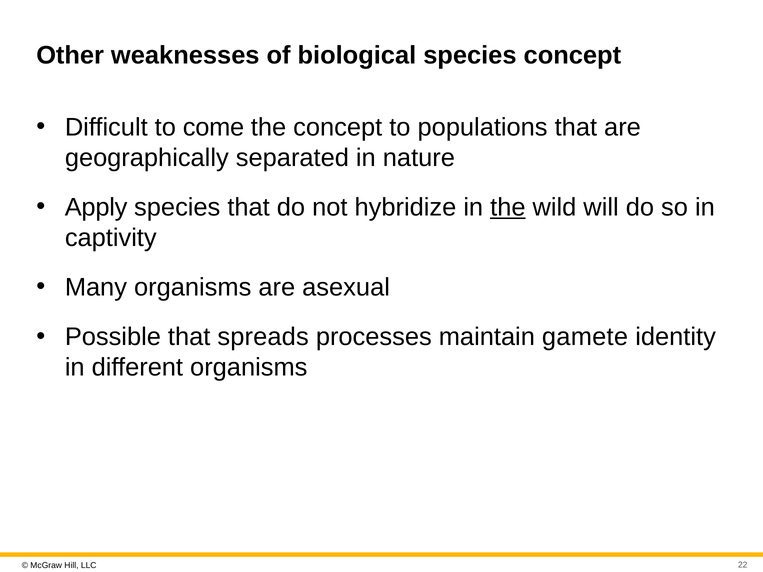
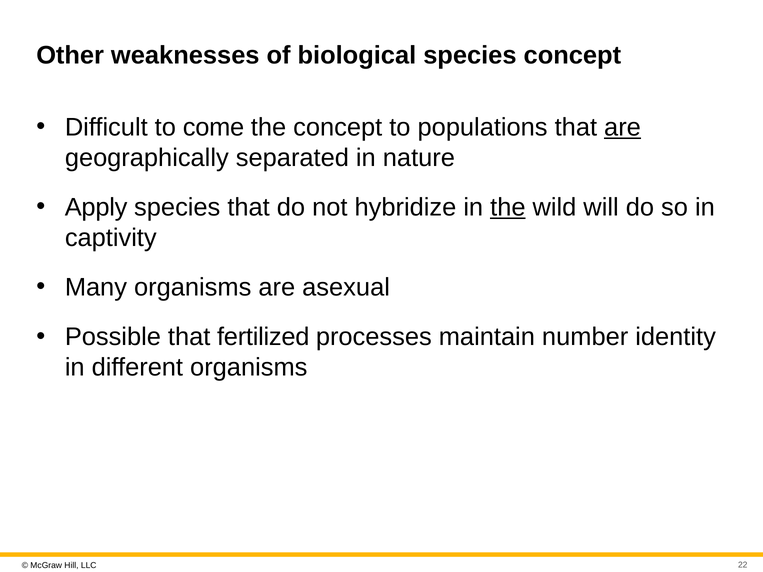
are underline: none -> present (623, 127)
spreads: spreads -> fertilized (263, 337)
gamete: gamete -> number (585, 337)
